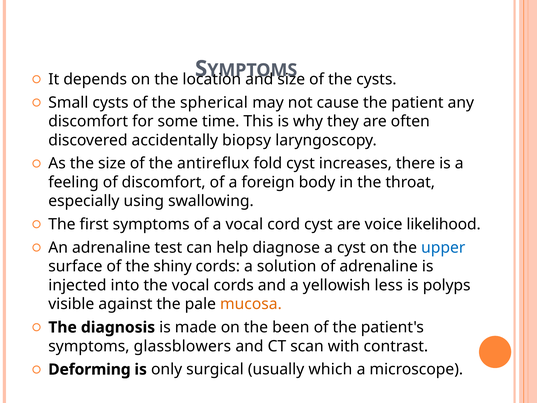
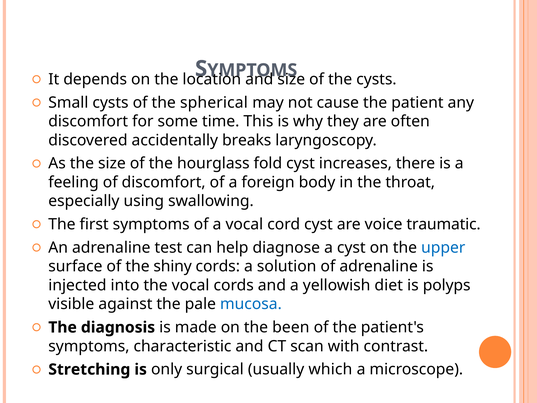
biopsy: biopsy -> breaks (247, 140)
antireflux: antireflux -> hourglass (213, 163)
likelihood: likelihood -> traumatic (444, 224)
less: less -> diet (389, 285)
mucosa colour: orange -> blue (251, 304)
glassblowers: glassblowers -> characteristic (182, 346)
Deforming: Deforming -> Stretching (89, 369)
